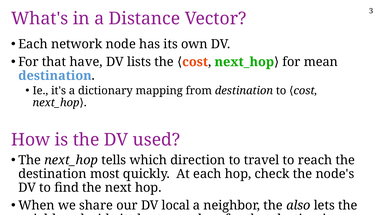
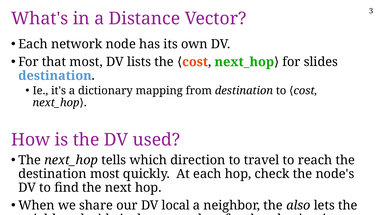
that have: have -> most (86, 62)
mean: mean -> slides (321, 62)
